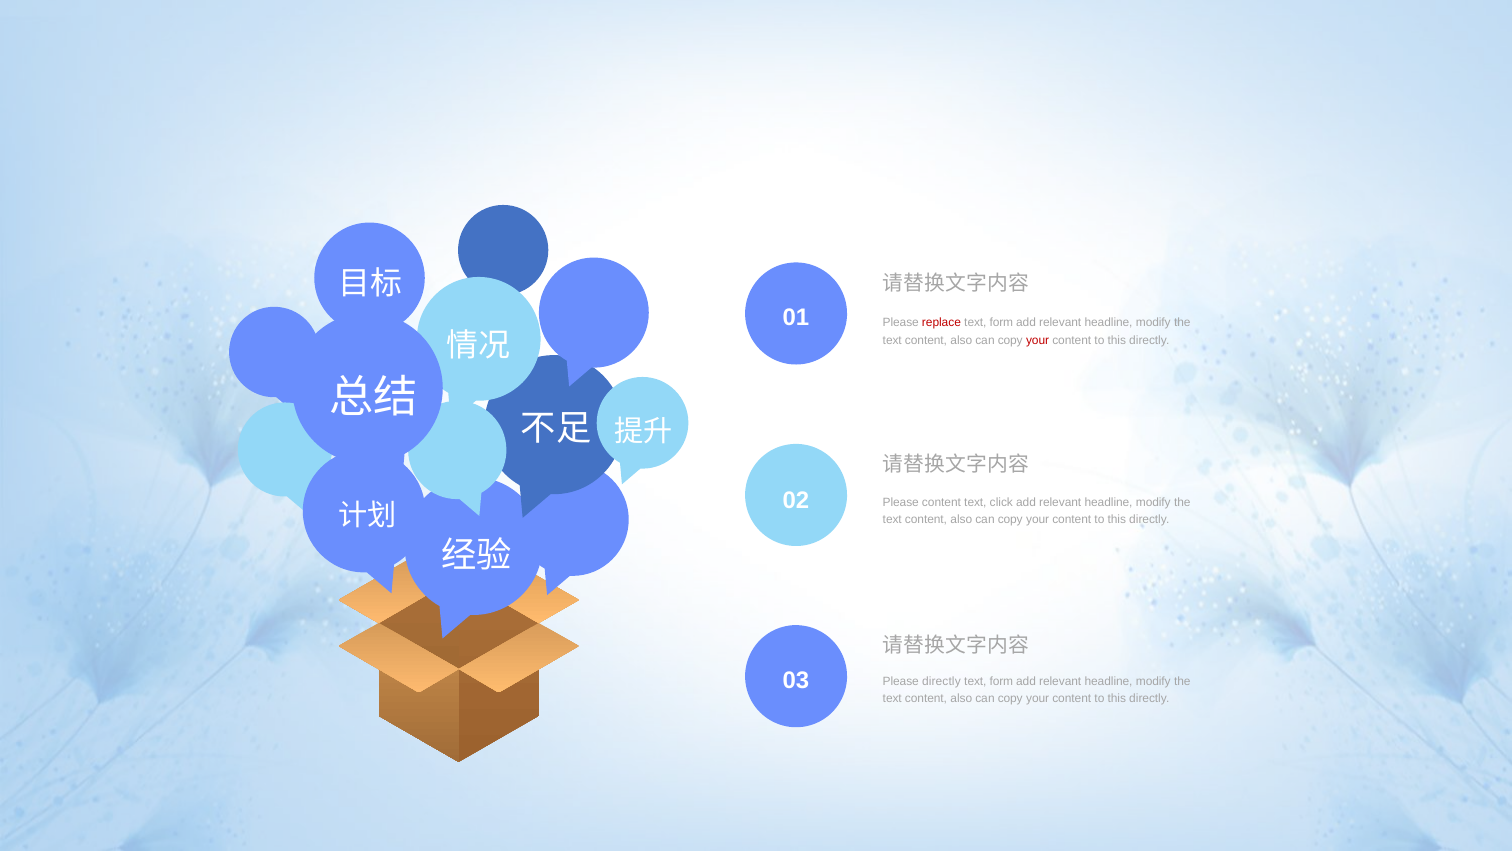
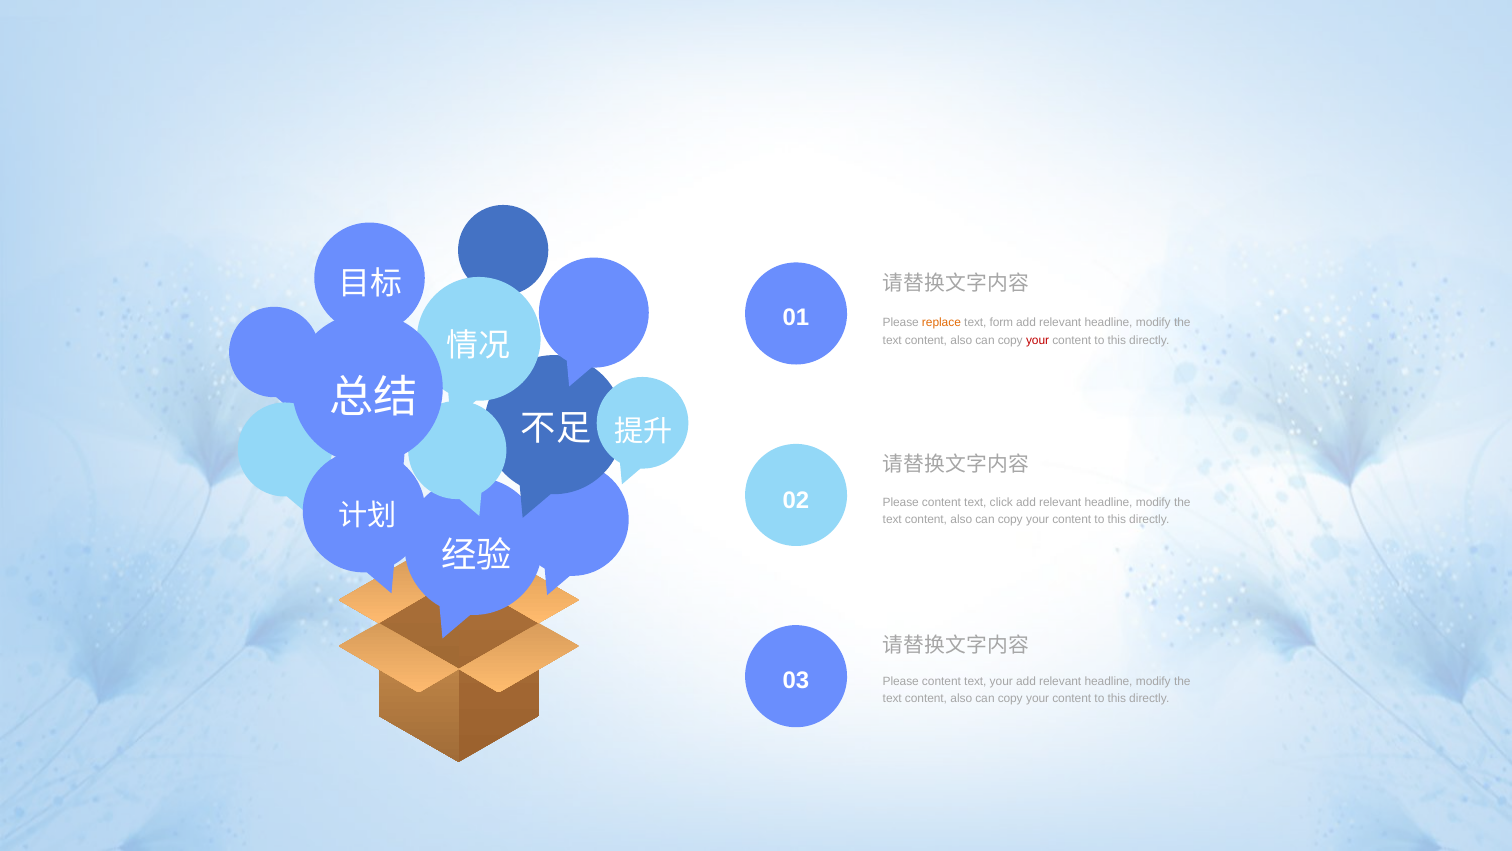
replace colour: red -> orange (941, 323)
directly: directly -> content (941, 681)
form: form -> your (1001, 681)
